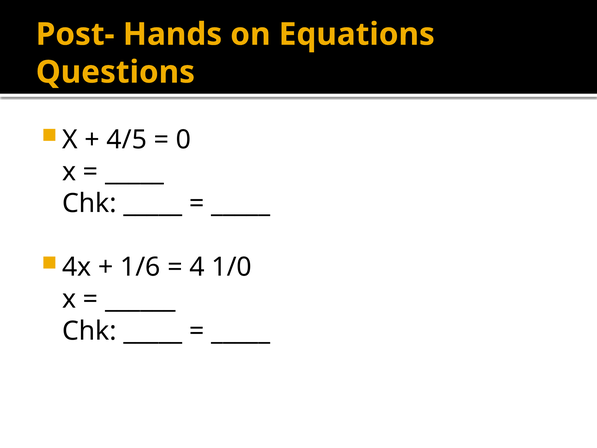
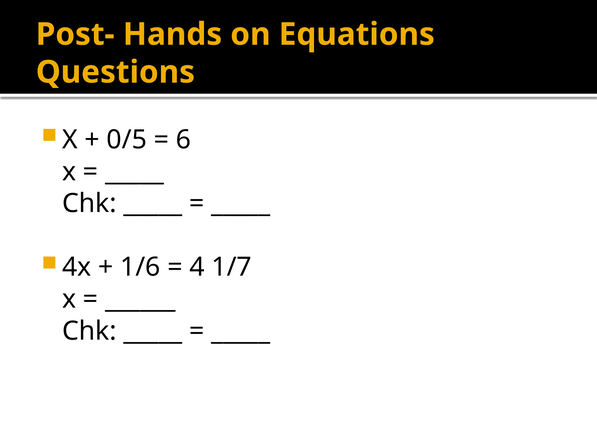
4/5: 4/5 -> 0/5 (127, 140)
0: 0 -> 6 (183, 140)
1/0: 1/0 -> 1/7 (232, 267)
